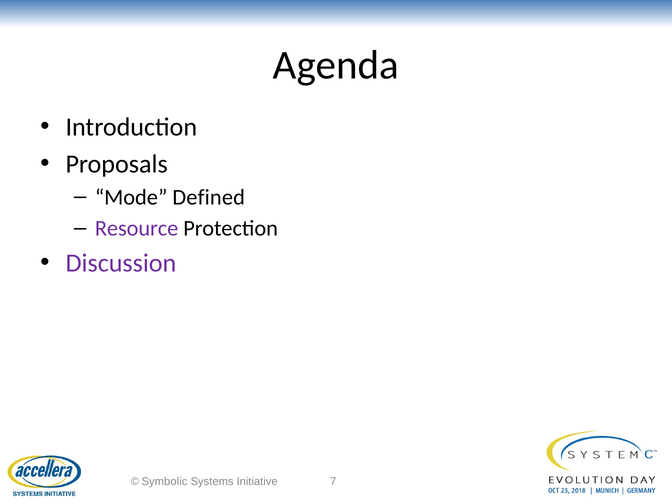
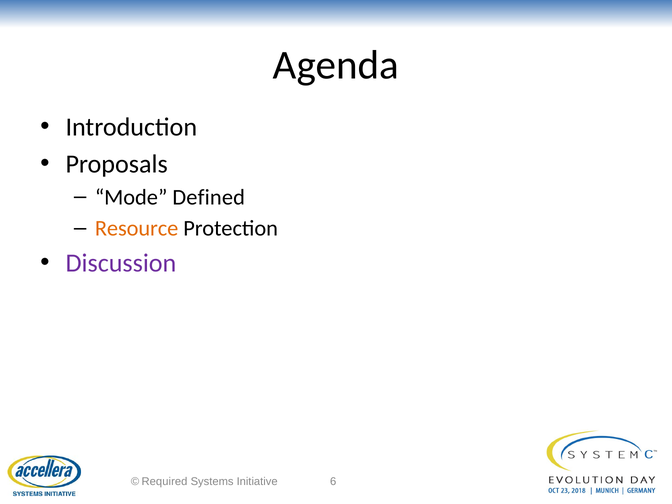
Resource colour: purple -> orange (137, 229)
Symbolic: Symbolic -> Required (164, 481)
7: 7 -> 6 (333, 481)
